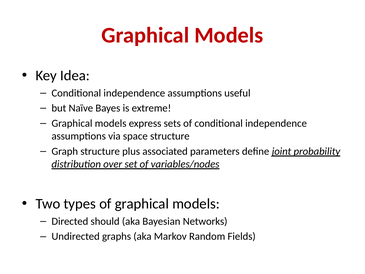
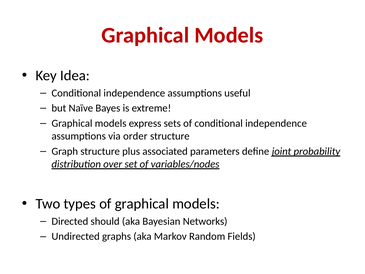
space: space -> order (135, 136)
